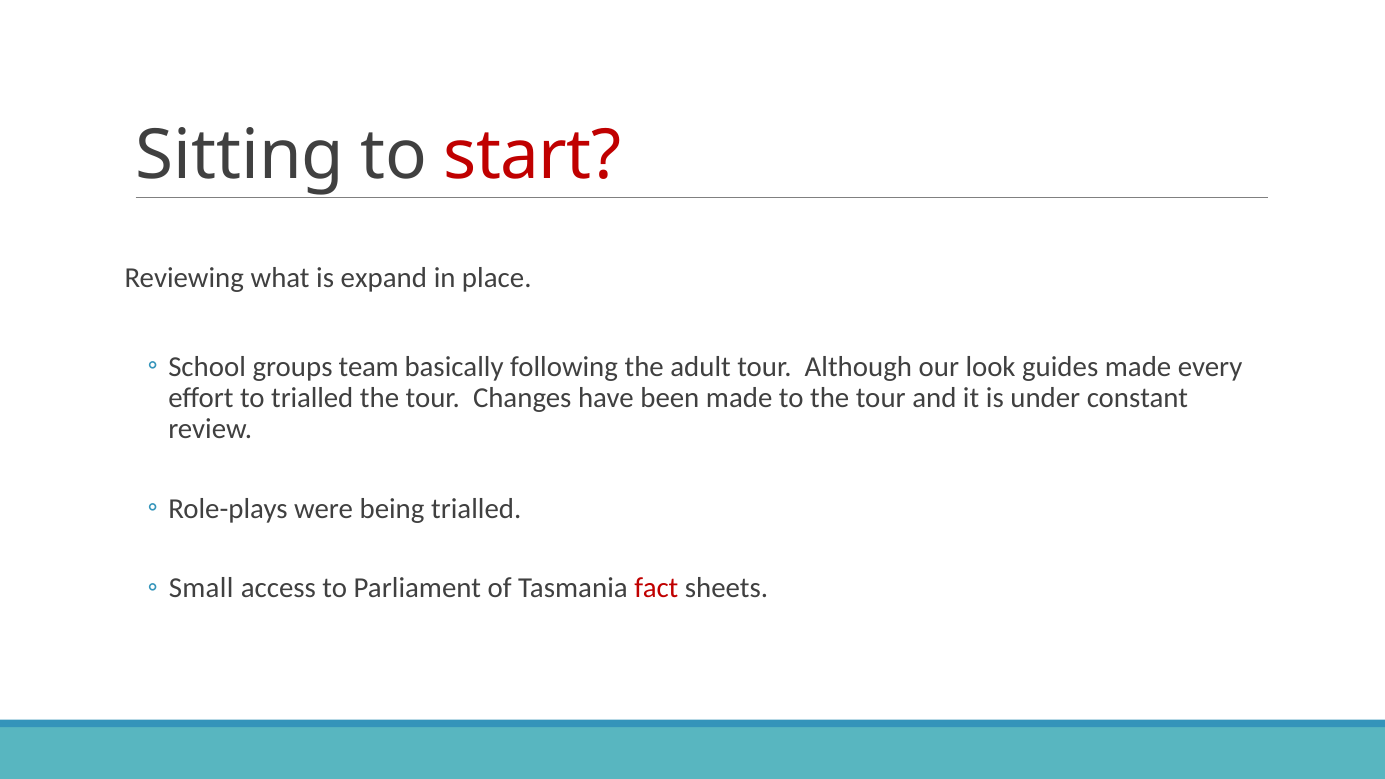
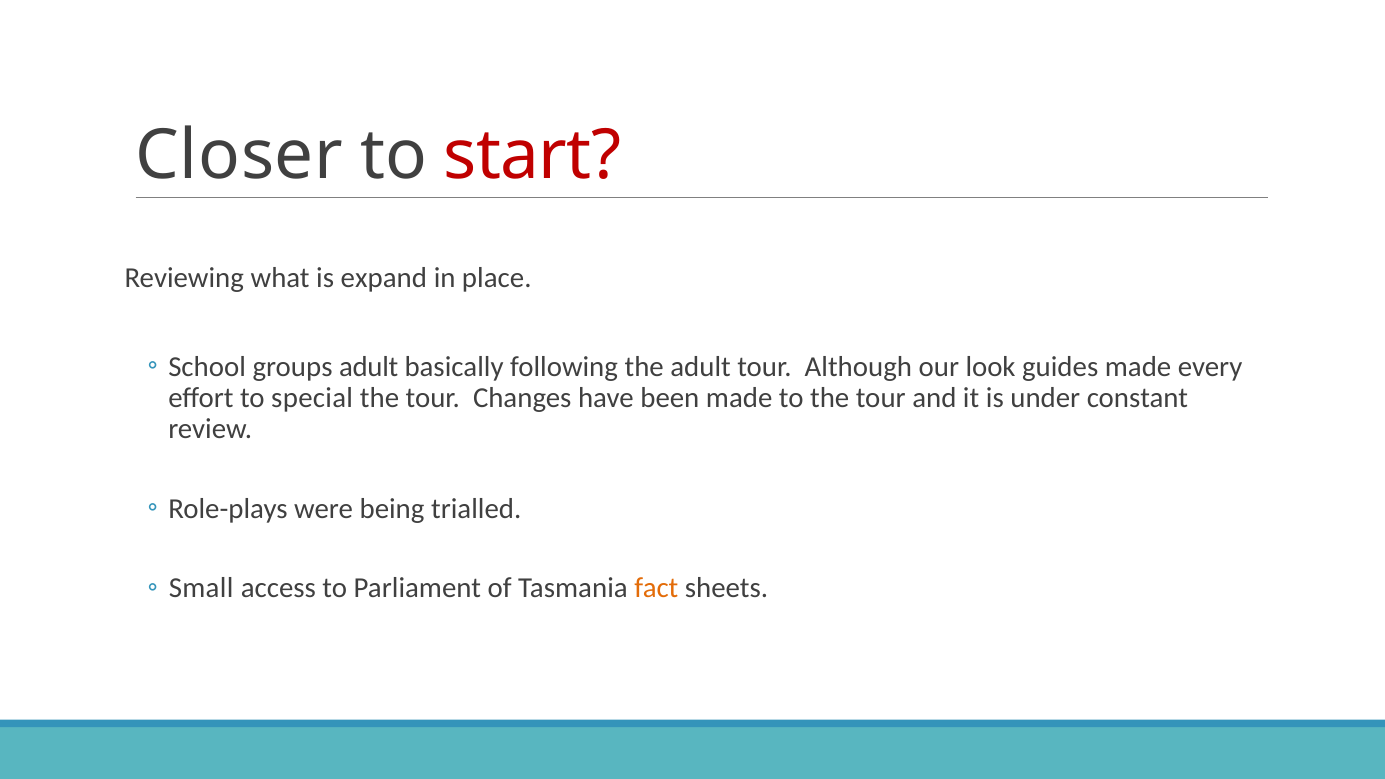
Sitting: Sitting -> Closer (239, 155)
groups team: team -> adult (369, 367)
to trialled: trialled -> special (312, 398)
fact colour: red -> orange (656, 588)
